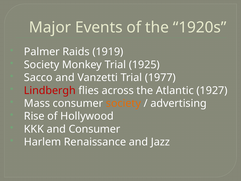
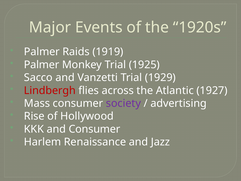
Society: Society -> Palmer (42, 65)
1977: 1977 -> 1929 (160, 77)
society colour: orange -> purple (123, 103)
